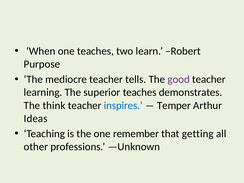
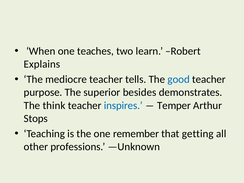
Purpose: Purpose -> Explains (42, 64)
good colour: purple -> blue (179, 79)
learning: learning -> purpose (43, 92)
superior teaches: teaches -> besides (140, 92)
Ideas: Ideas -> Stops (36, 118)
